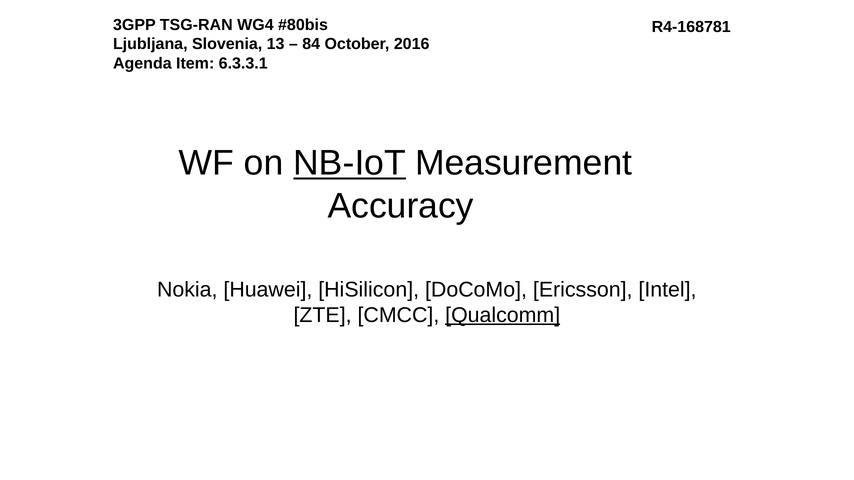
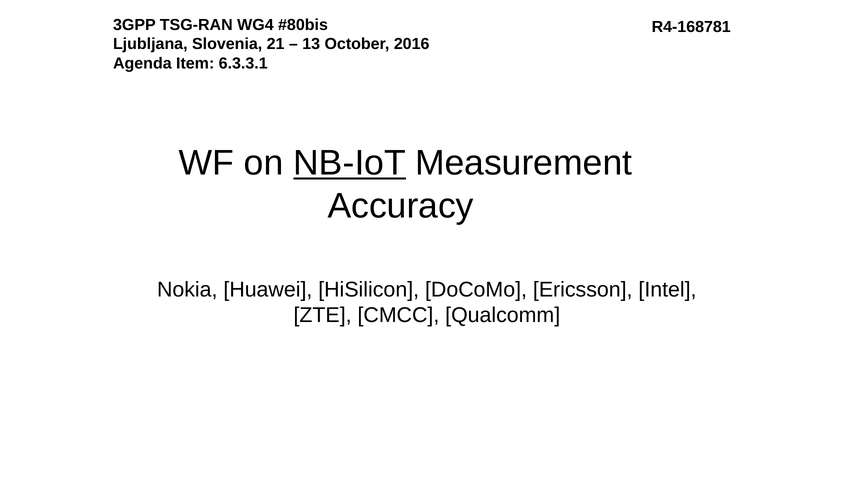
13: 13 -> 21 (276, 44)
84: 84 -> 13 (311, 44)
Qualcomm underline: present -> none (503, 315)
